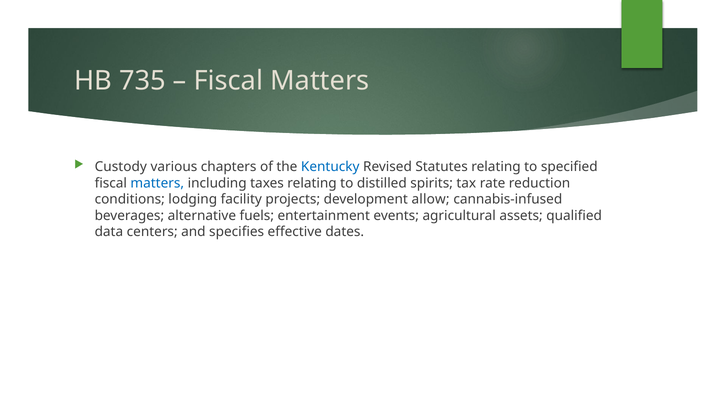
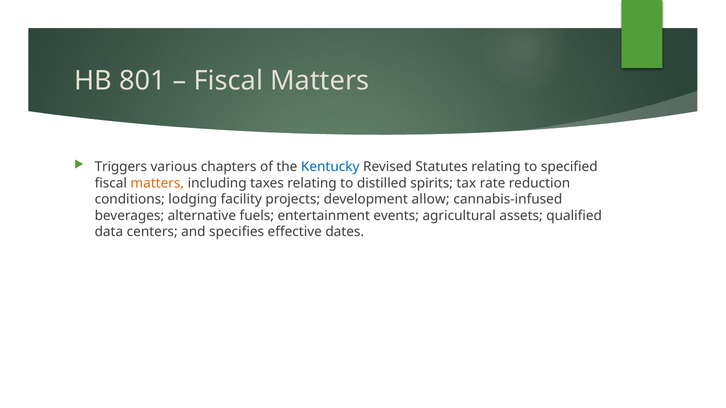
735: 735 -> 801 (142, 81)
Custody: Custody -> Triggers (121, 167)
matters colour: blue -> orange (157, 183)
